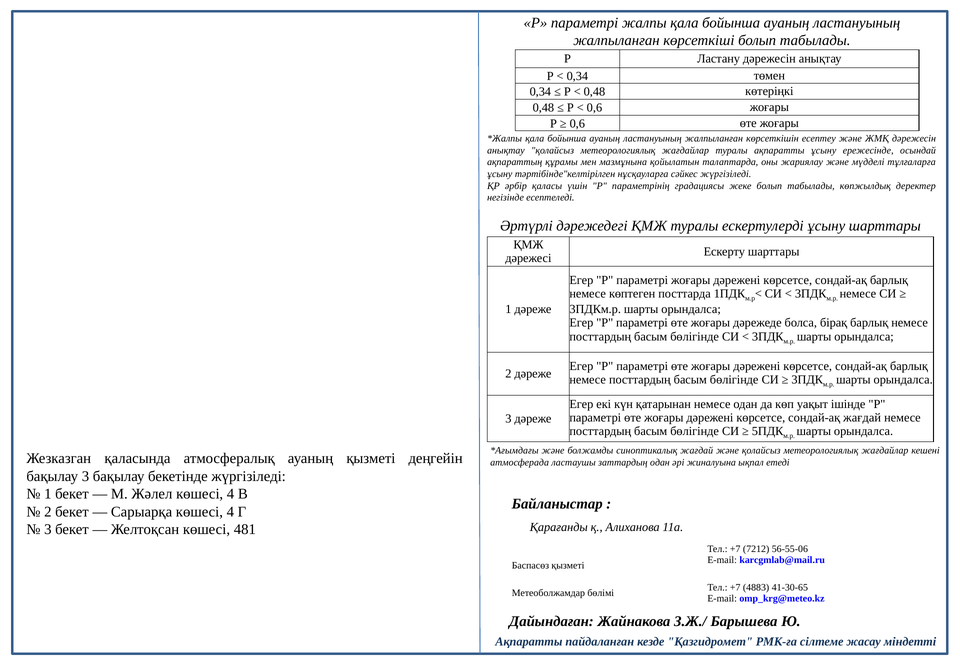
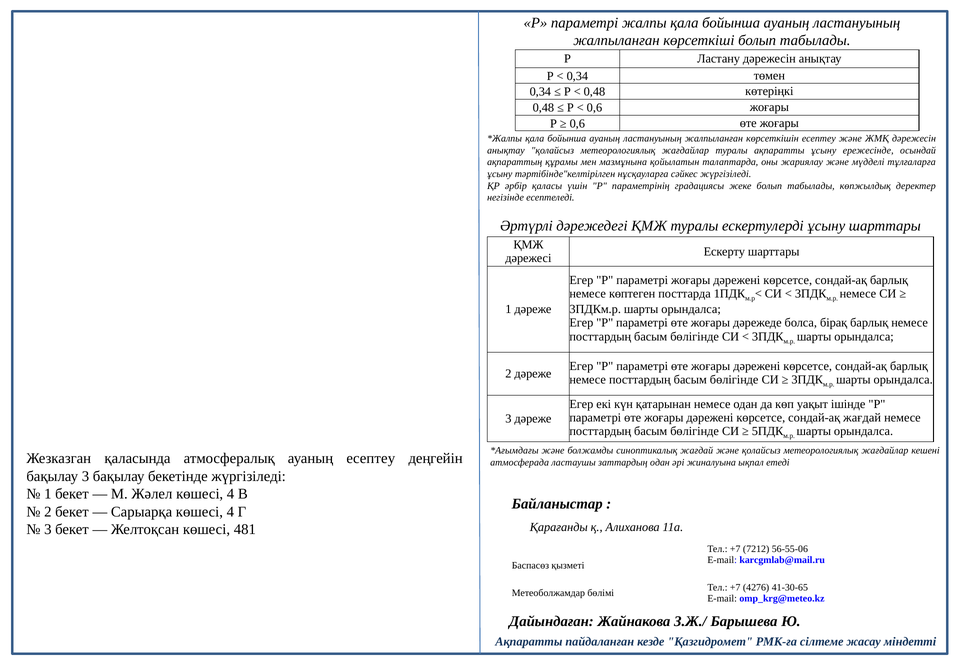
ауаның қызметі: қызметі -> есептеу (371, 458)
4883: 4883 -> 4276 (756, 587)
